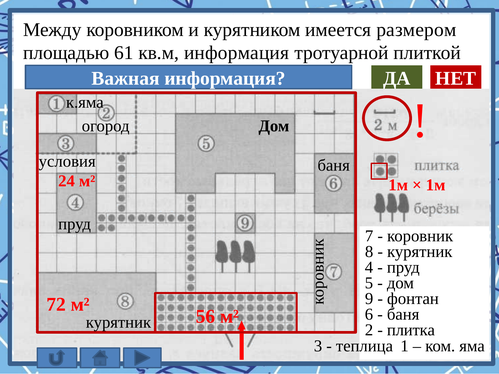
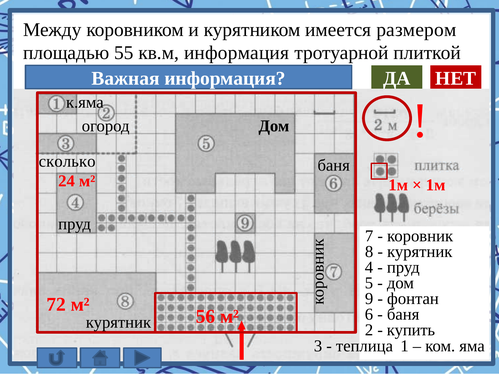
61: 61 -> 55 (124, 53)
условия: условия -> сколько (67, 161)
плитка: плитка -> купить (411, 330)
